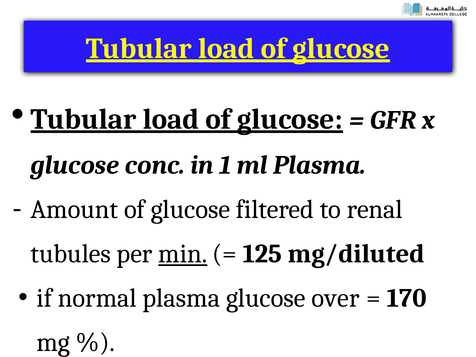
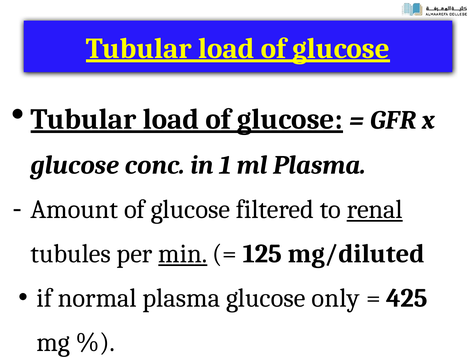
renal underline: none -> present (375, 209)
over: over -> only (336, 298)
170: 170 -> 425 (407, 298)
